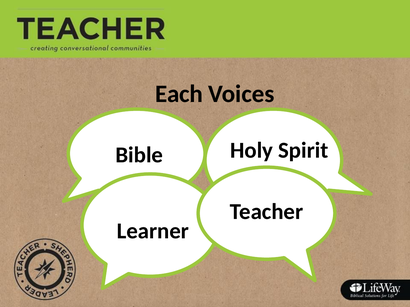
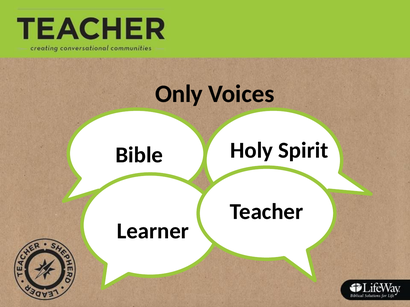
Each: Each -> Only (179, 94)
